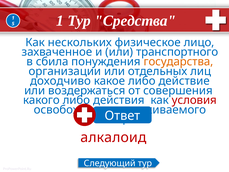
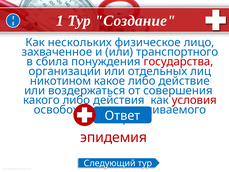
Средства: Средства -> Создание (135, 21)
государства colour: orange -> red (178, 62)
доходчиво: доходчиво -> никотином (61, 81)
алкалоид: алкалоид -> эпидемия (114, 137)
